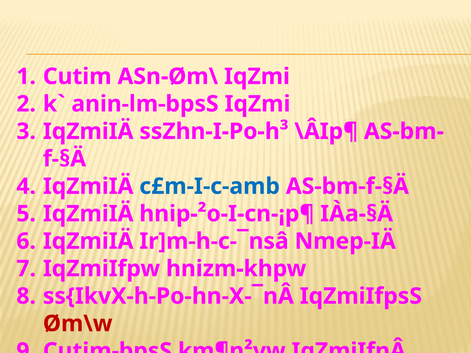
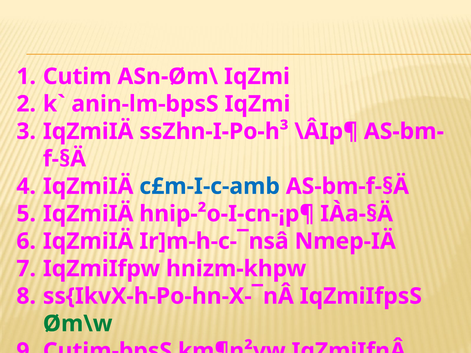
Øm\w colour: red -> green (78, 324)
